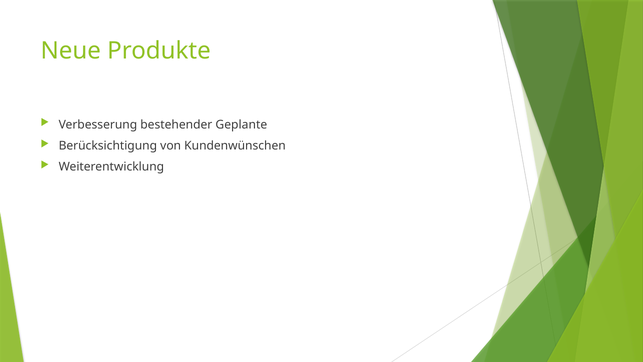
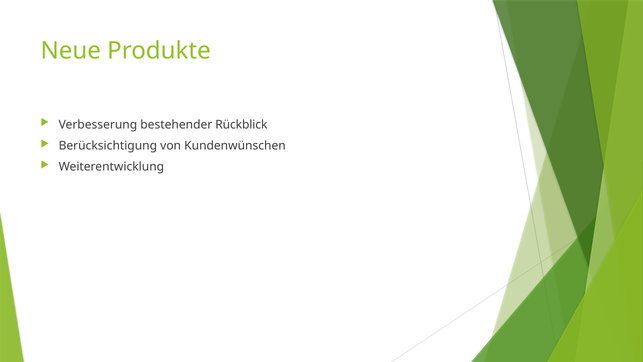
Geplante: Geplante -> Rückblick (241, 124)
